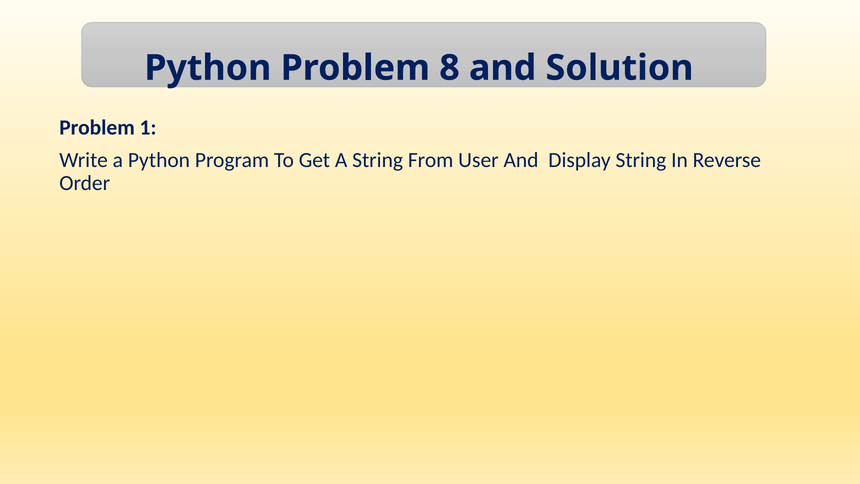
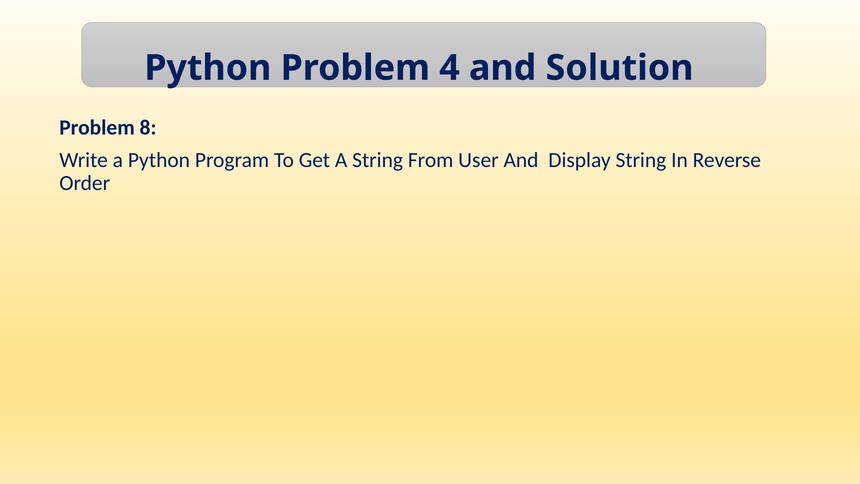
8: 8 -> 4 (450, 68)
1: 1 -> 8 (148, 128)
